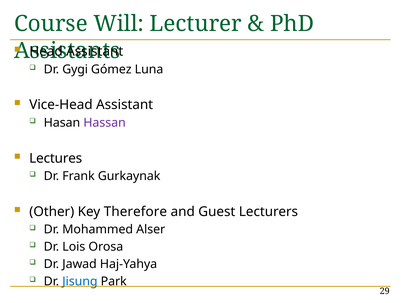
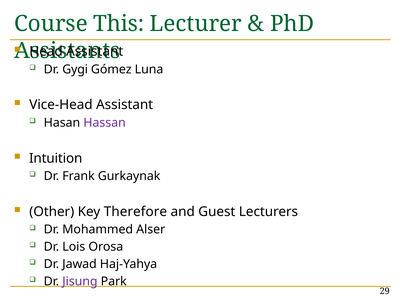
Will: Will -> This (119, 24)
Lectures: Lectures -> Intuition (56, 158)
Jisung colour: blue -> purple (80, 281)
